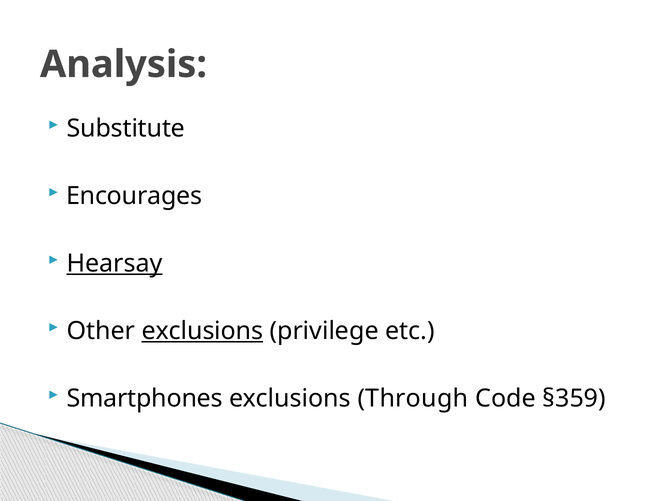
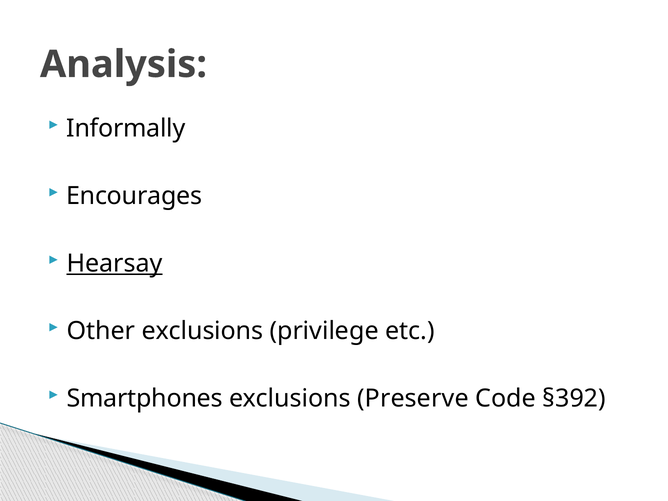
Substitute: Substitute -> Informally (126, 128)
exclusions underline: present -> none (203, 331)
Through: Through -> Preserve (413, 399)
§359: §359 -> §392 (574, 399)
